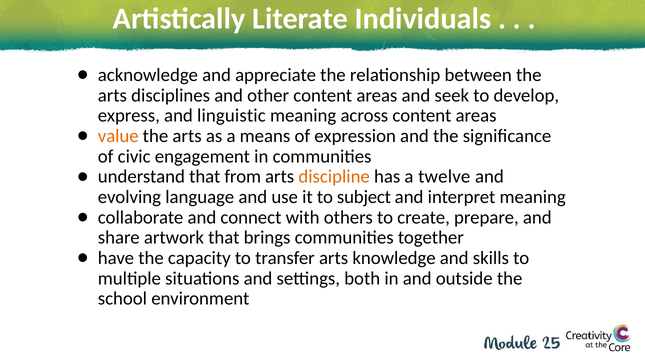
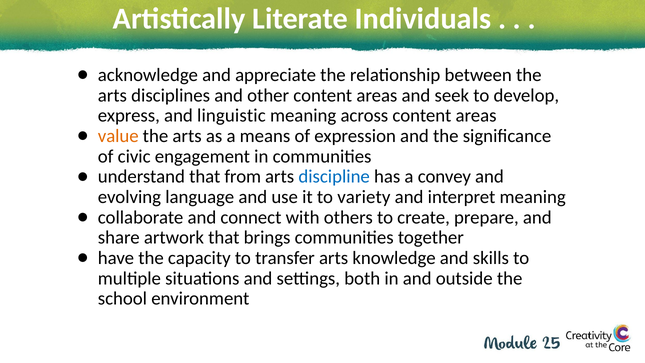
discipline colour: orange -> blue (334, 177)
twelve: twelve -> convey (444, 177)
subject: subject -> variety (364, 197)
